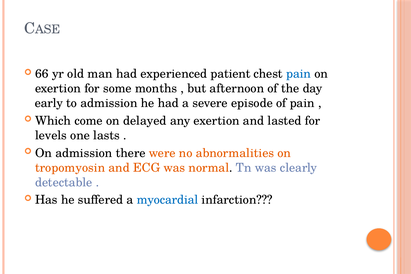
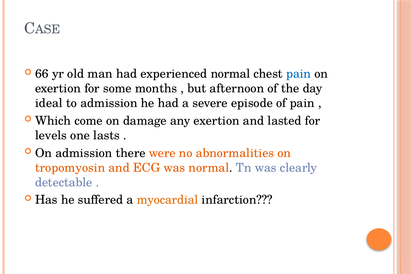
experienced patient: patient -> normal (231, 74)
early: early -> ideal (49, 103)
delayed: delayed -> damage (145, 121)
myocardial colour: blue -> orange (168, 200)
